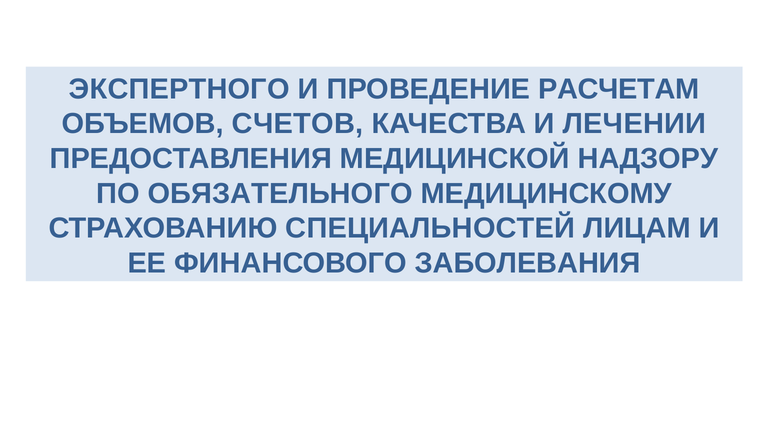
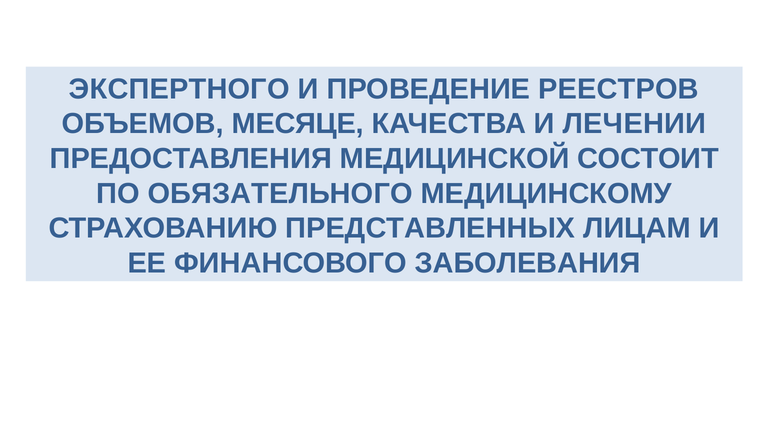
РАСЧЕТАМ: РАСЧЕТАМ -> РЕЕСТРОВ (619, 89)
СЧЕТОВ: СЧЕТОВ -> МЕСЯЦЕ (298, 124)
НАДЗОРУ: НАДЗОРУ -> СОСТОИТ (648, 159)
СПЕЦИАЛЬНОСТЕЙ: СПЕЦИАЛЬНОСТЕЙ -> ПРЕДСТАВЛЕННЫХ (430, 228)
